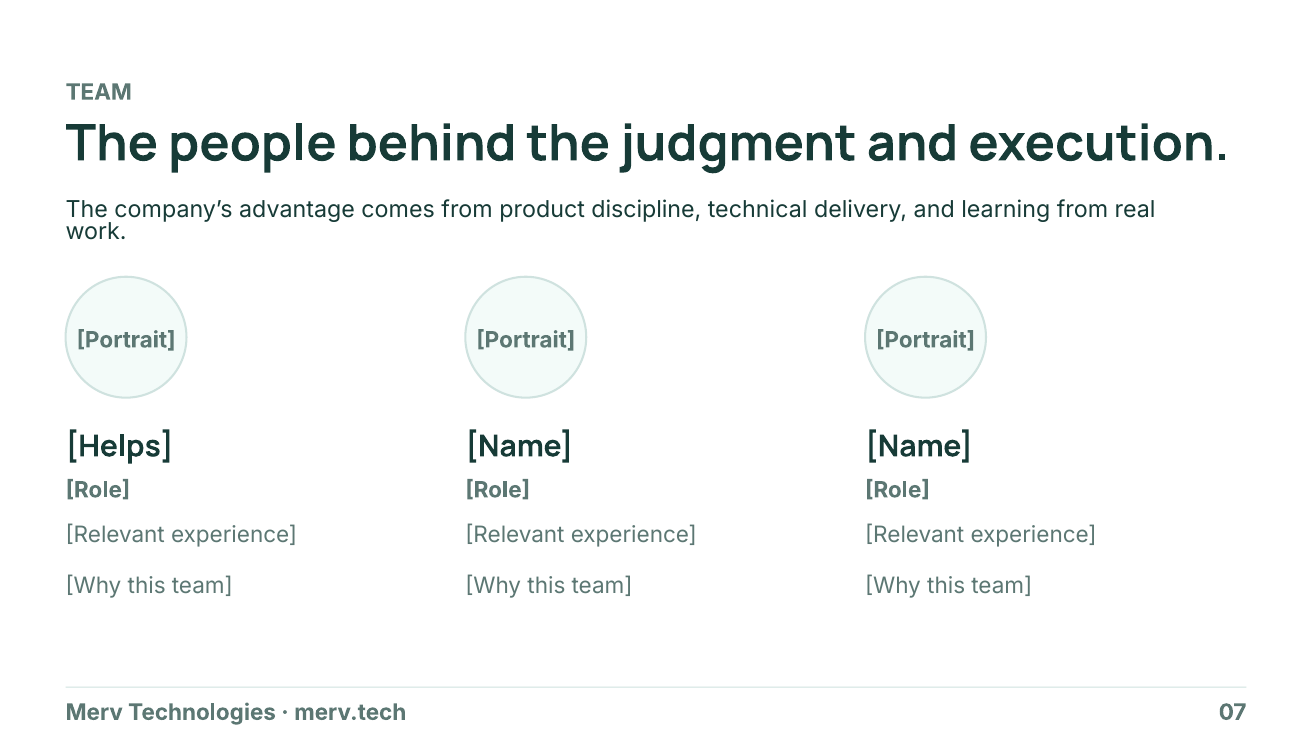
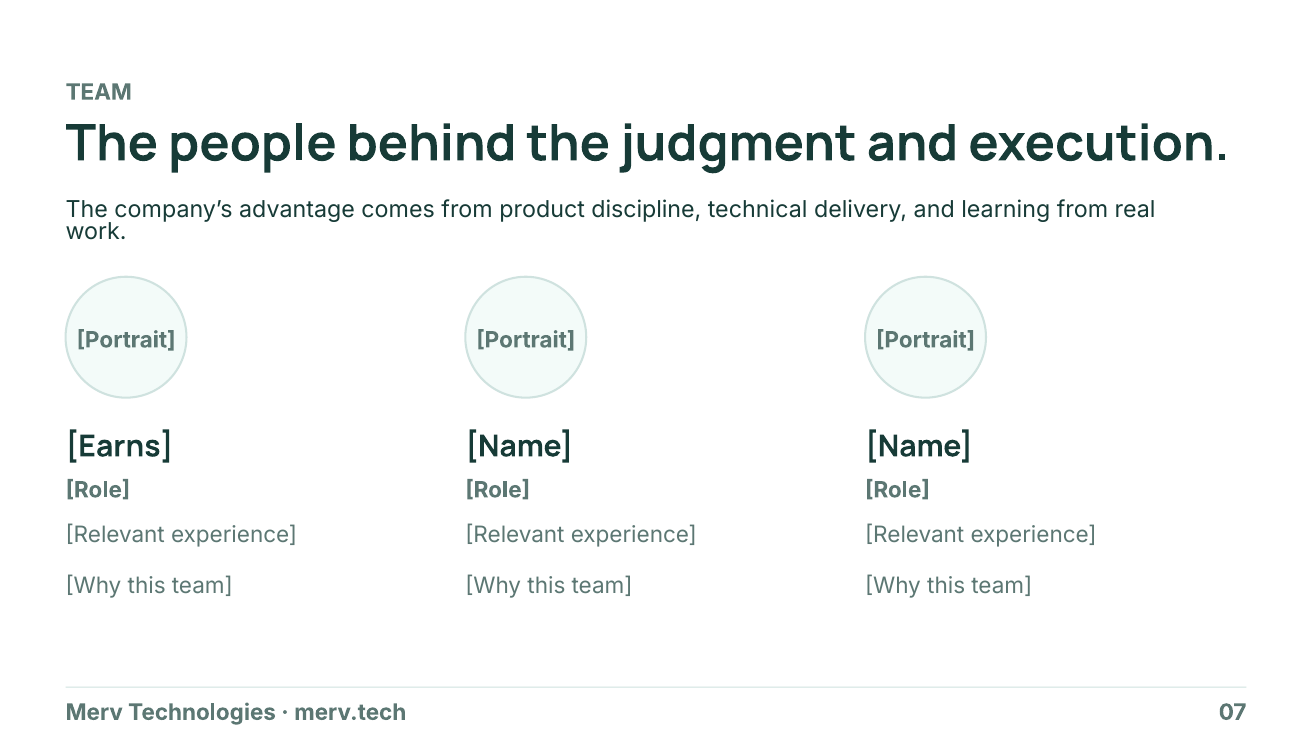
Helps: Helps -> Earns (119, 446)
